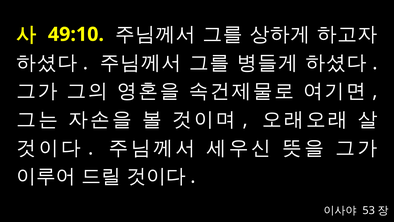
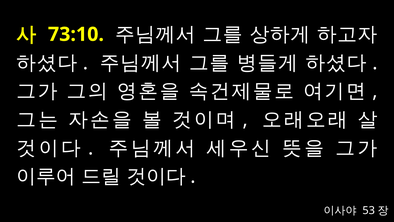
49:10: 49:10 -> 73:10 (76, 34)
